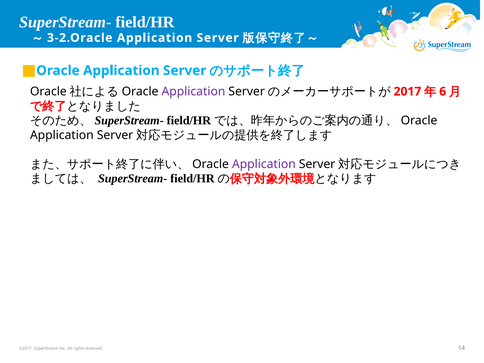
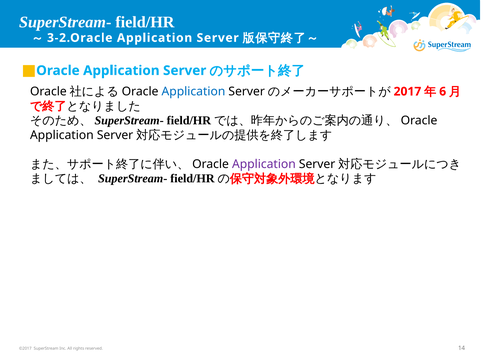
Application colour: purple -> blue (193, 92)
